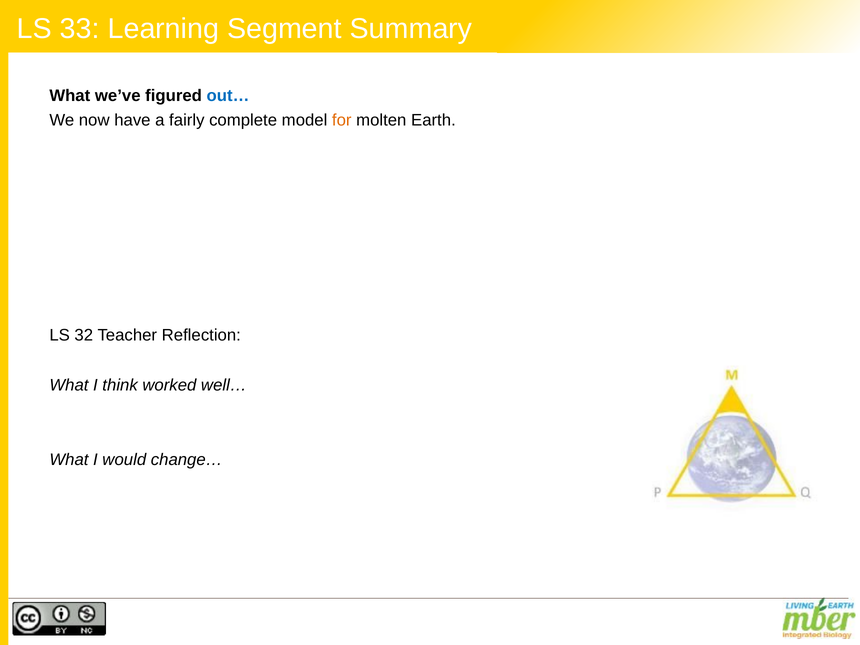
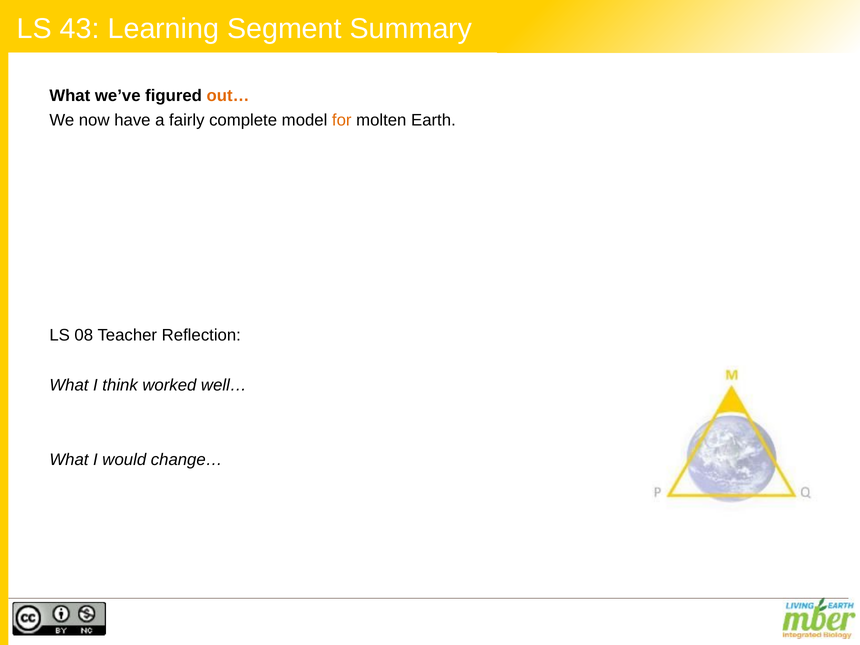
33: 33 -> 43 (80, 29)
out… colour: blue -> orange (228, 96)
32: 32 -> 08 (84, 335)
